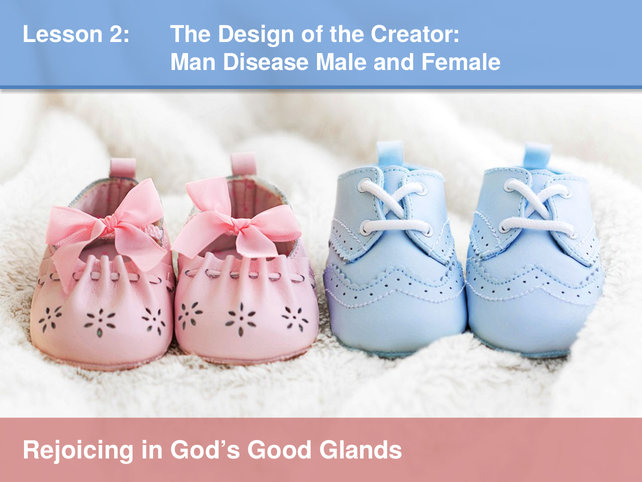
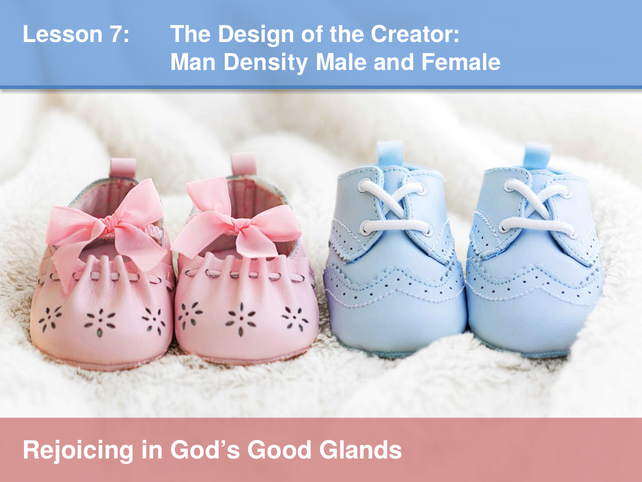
2: 2 -> 7 (120, 35)
Disease: Disease -> Density (266, 63)
